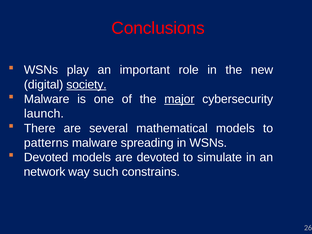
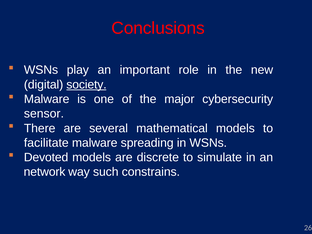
major underline: present -> none (179, 99)
launch: launch -> sensor (44, 114)
patterns: patterns -> facilitate (46, 143)
are devoted: devoted -> discrete (158, 157)
